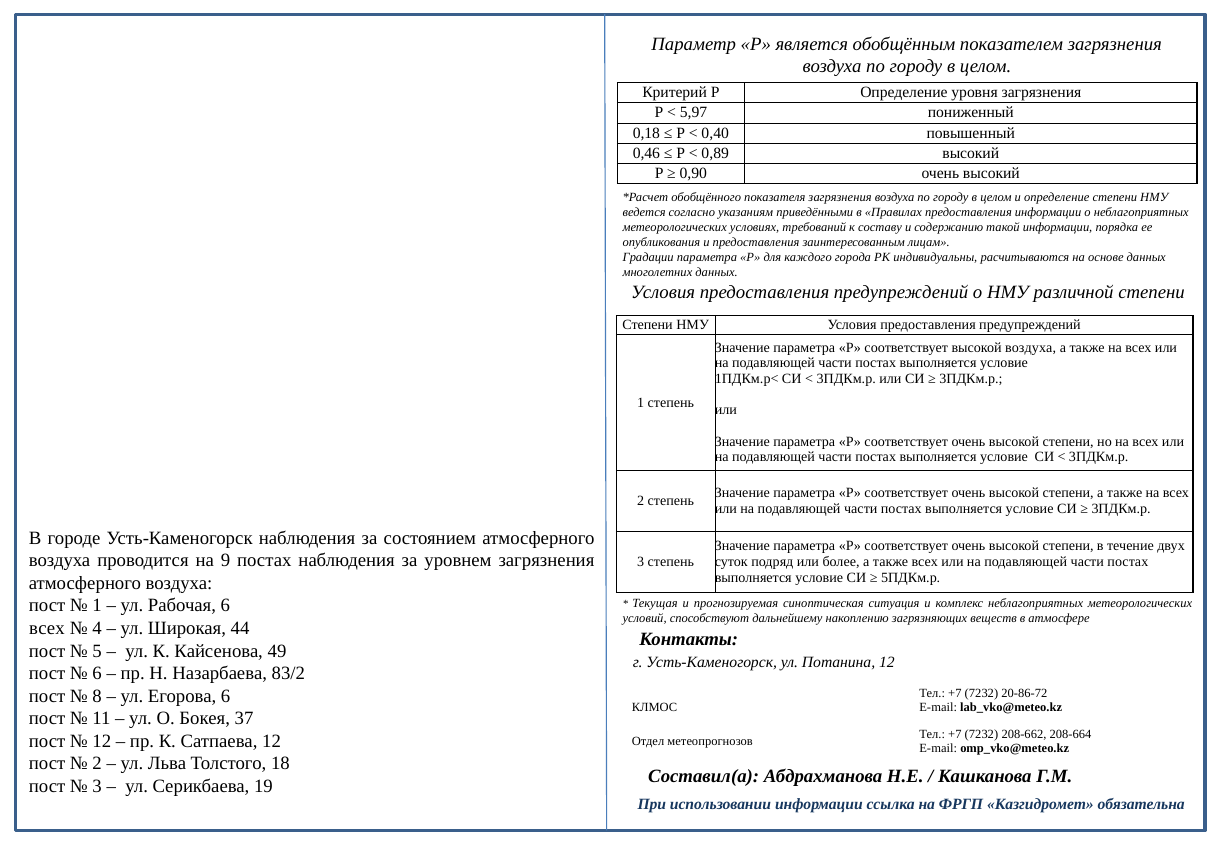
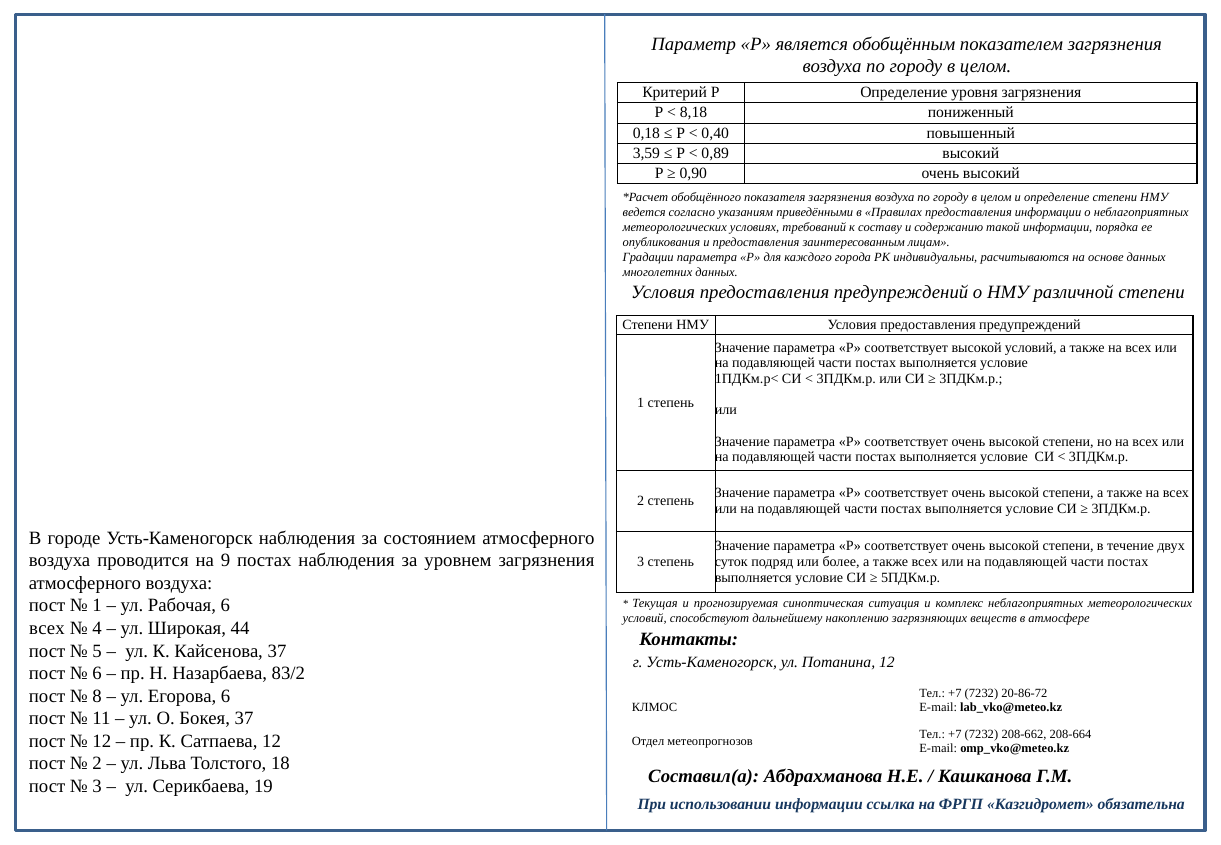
5,97: 5,97 -> 8,18 (694, 113)
0,46: 0,46 -> 3,59 (646, 153)
высокой воздуха: воздуха -> условий (1031, 348)
Кайсенова 49: 49 -> 37 (277, 651)
